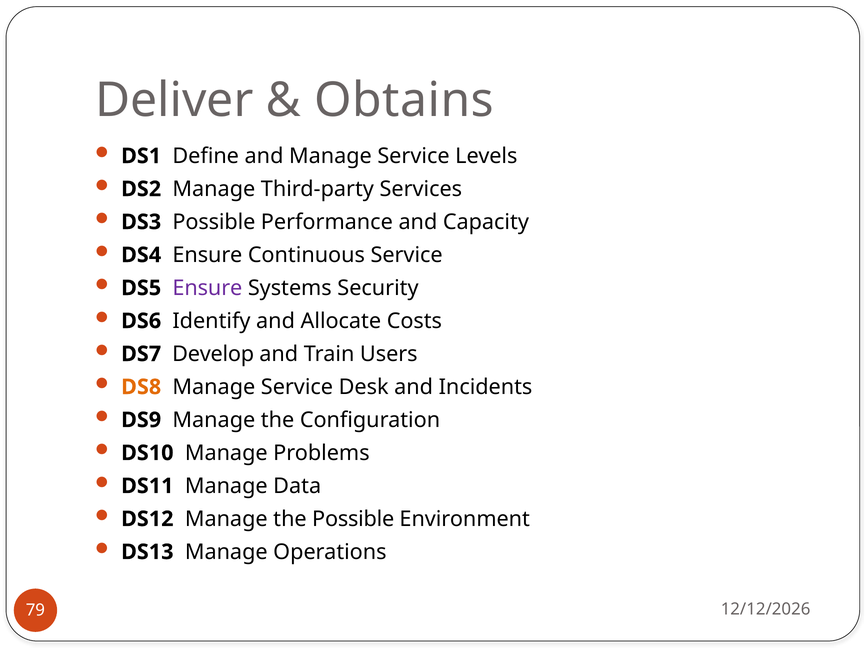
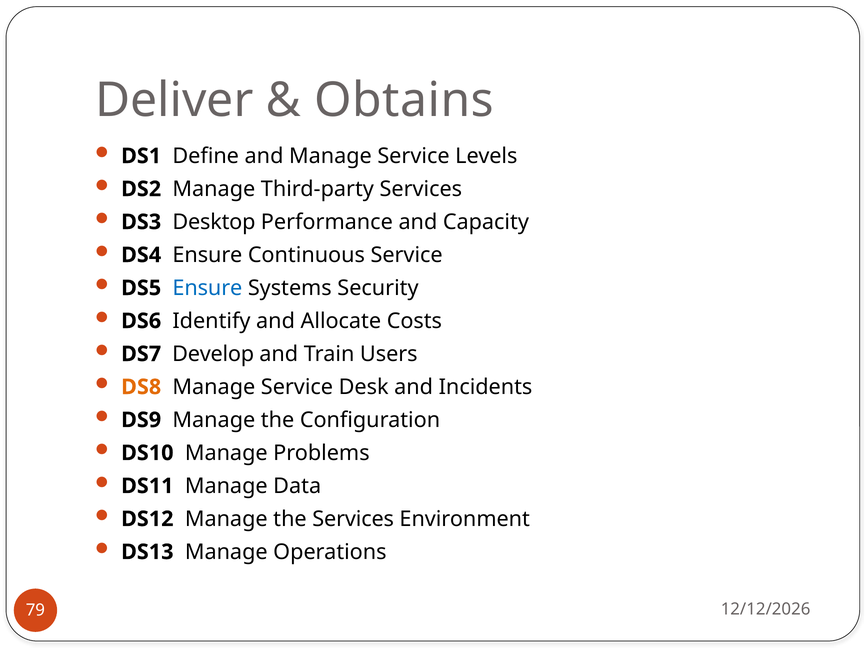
DS3 Possible: Possible -> Desktop (214, 222)
Ensure colour: purple -> blue (207, 288)
the Possible: Possible -> Services (353, 519)
